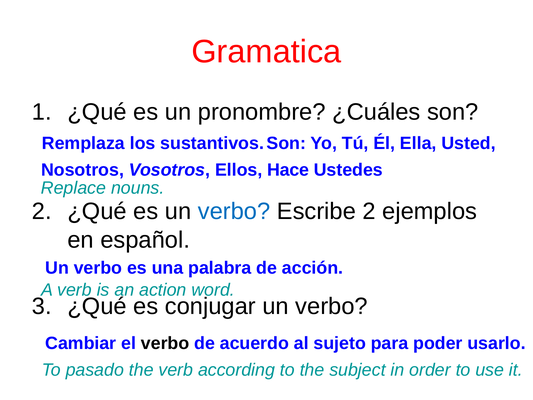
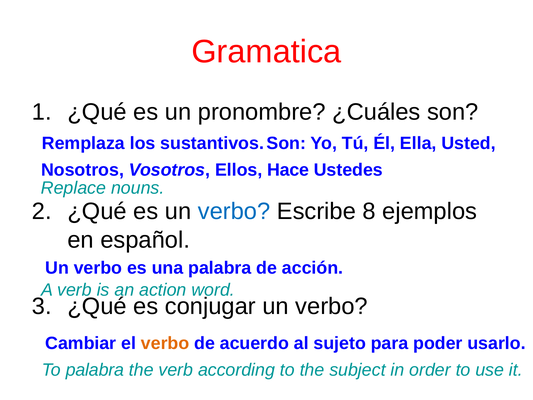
Escribe 2: 2 -> 8 (369, 211)
verbo colour: black -> orange (165, 343)
To pasado: pasado -> palabra (95, 370)
